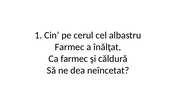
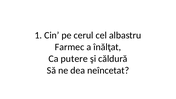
Ca farmec: farmec -> putere (74, 59)
